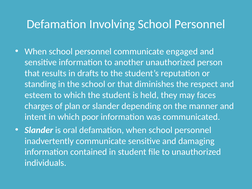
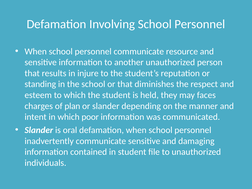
engaged: engaged -> resource (182, 51)
drafts: drafts -> injure (88, 73)
